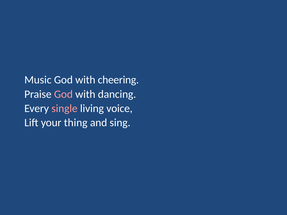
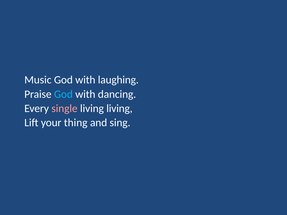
cheering: cheering -> laughing (118, 80)
God colour: pink -> light blue (63, 94)
living voice: voice -> living (119, 109)
